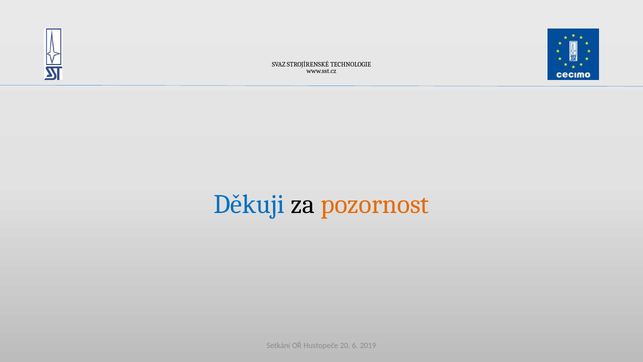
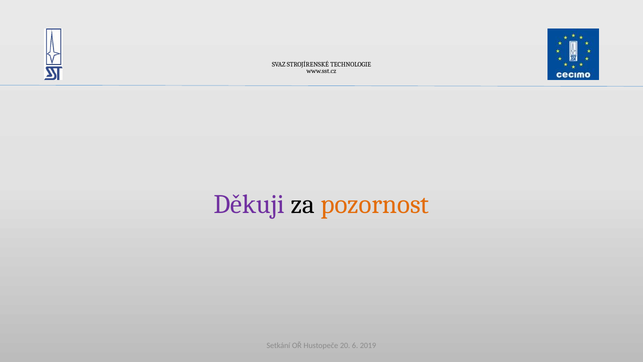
Děkuji colour: blue -> purple (249, 204)
